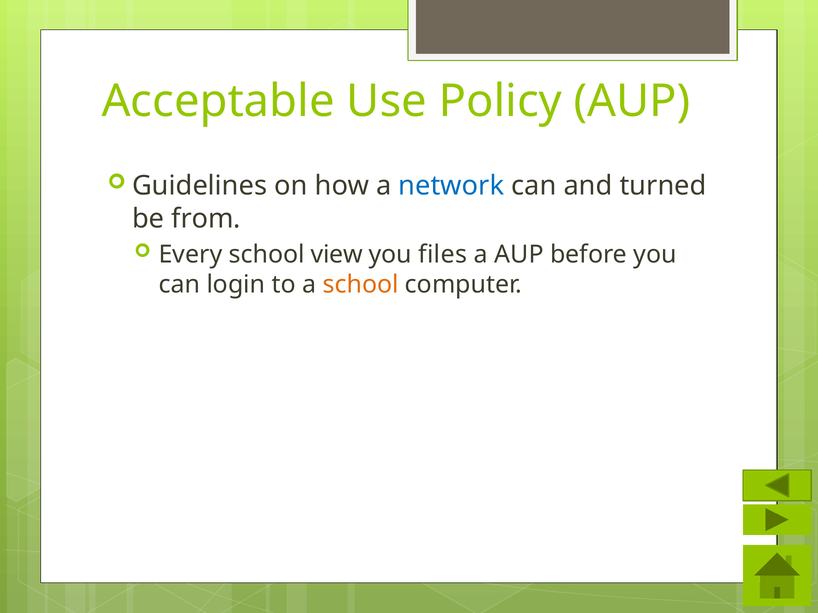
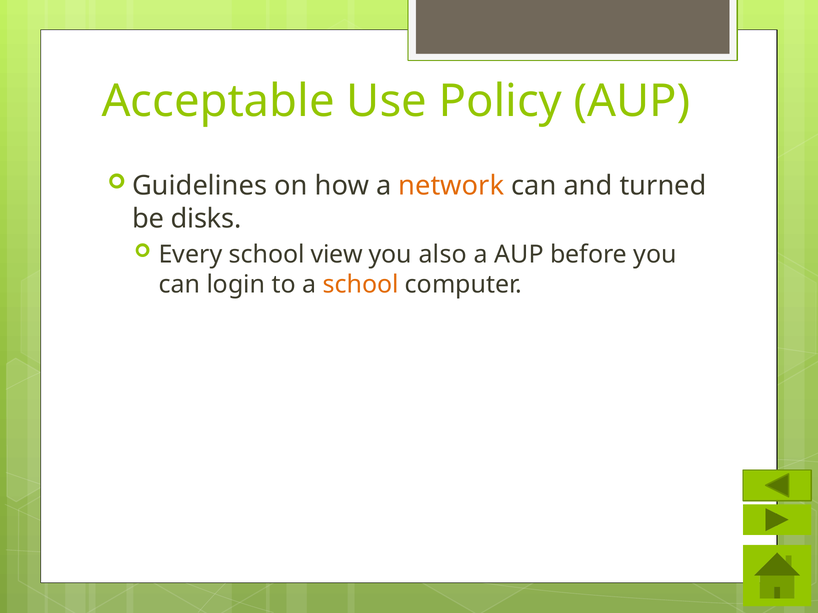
network colour: blue -> orange (451, 186)
from: from -> disks (206, 219)
files: files -> also (443, 255)
